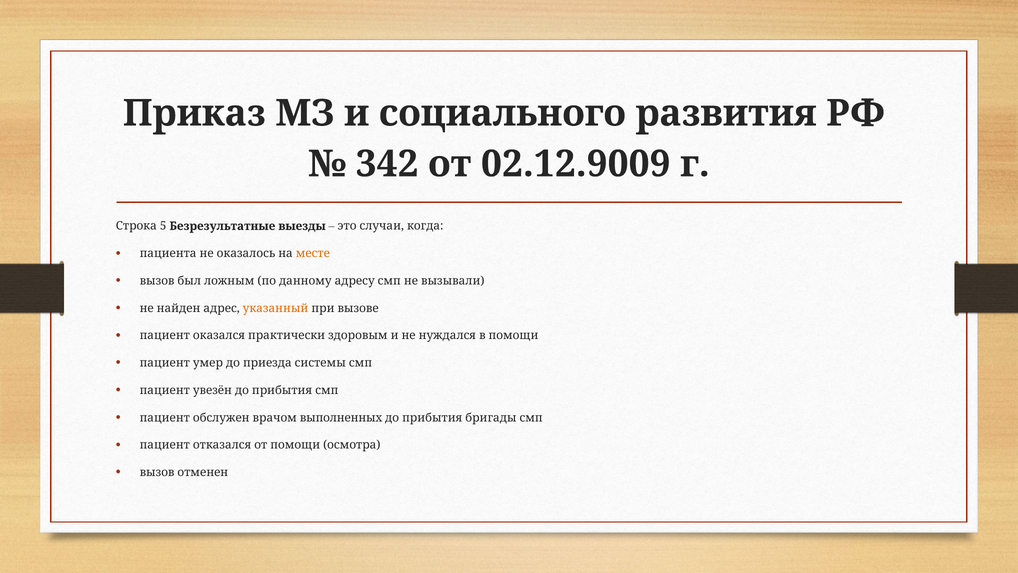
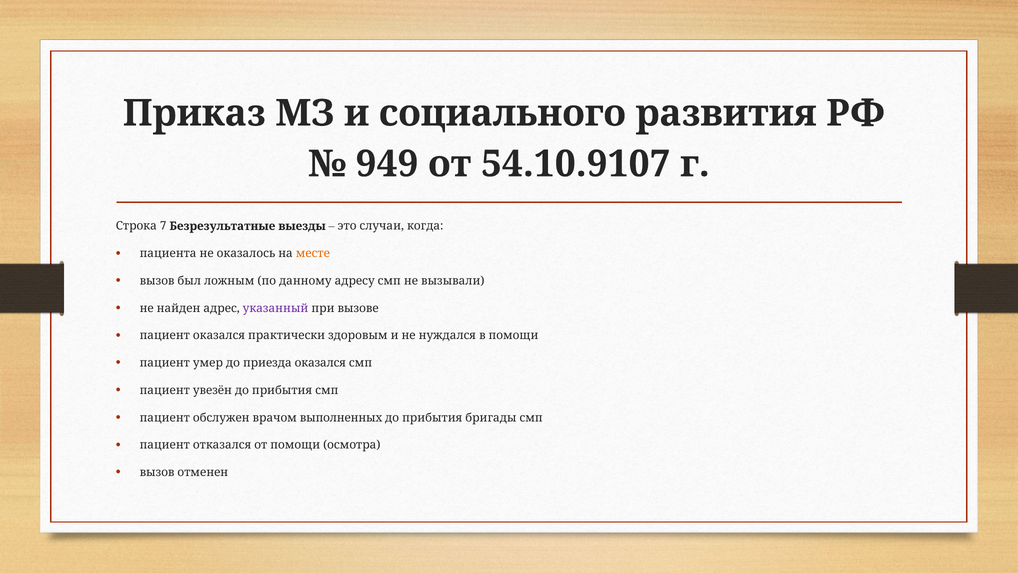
342: 342 -> 949 (387, 164)
02.12.9009: 02.12.9009 -> 54.10.9107 (576, 164)
5: 5 -> 7 (163, 226)
указанный colour: orange -> purple (276, 308)
приезда системы: системы -> оказался (320, 363)
